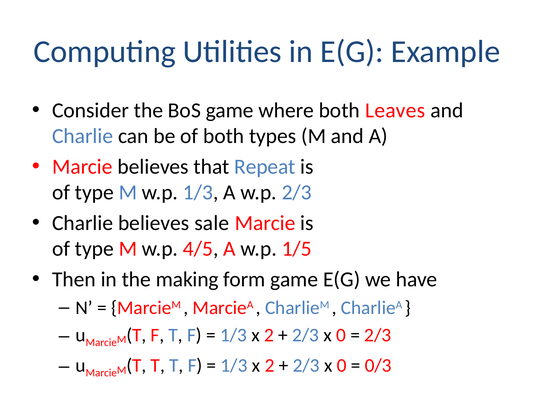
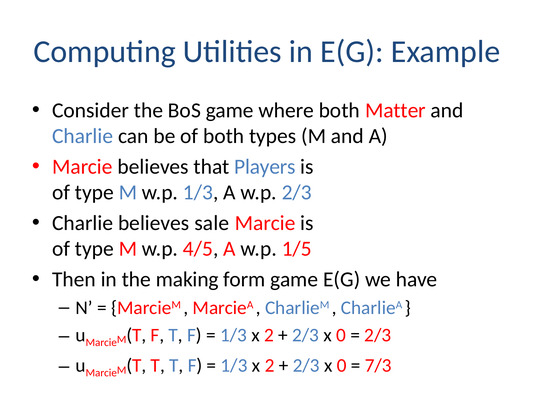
Leaves: Leaves -> Matter (395, 111)
Repeat: Repeat -> Players (265, 167)
0/3: 0/3 -> 7/3 (378, 366)
